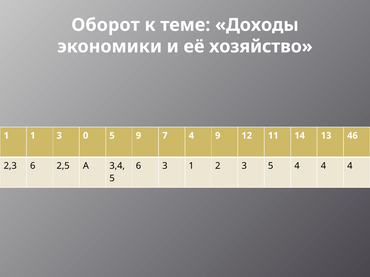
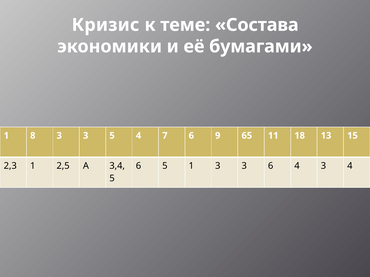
Оборот: Оборот -> Кризис (106, 25)
Доходы: Доходы -> Состава (257, 25)
хозяйство: хозяйство -> бумагами (261, 47)
1 1: 1 -> 8 (33, 136)
0: 0 -> 3 (86, 136)
5 9: 9 -> 4 (138, 136)
7 4: 4 -> 6 (191, 136)
12: 12 -> 65 (247, 136)
14: 14 -> 18 (300, 136)
46: 46 -> 15 (352, 136)
2,3 6: 6 -> 1 (33, 166)
6 3: 3 -> 5 (165, 166)
1 2: 2 -> 3 (218, 166)
3 5: 5 -> 6 (271, 166)
4: 4 -> 3 (323, 166)
